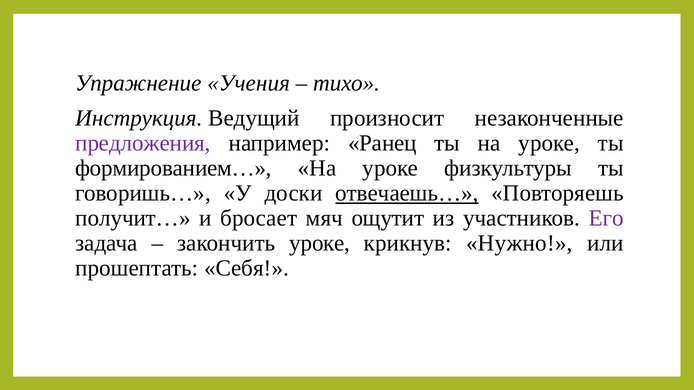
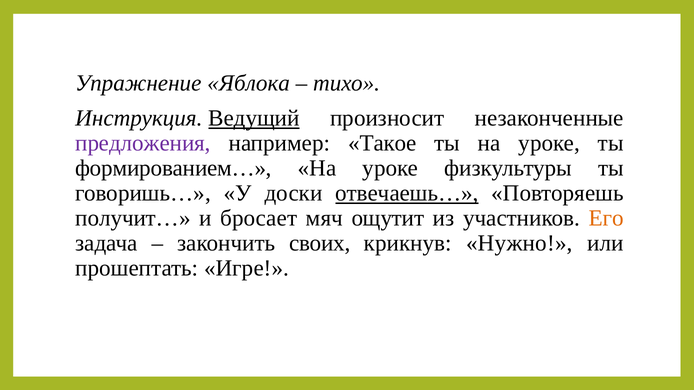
Учения: Учения -> Яблока (249, 83)
Ведущий underline: none -> present (254, 118)
Ранец: Ранец -> Такое (382, 143)
Его colour: purple -> orange (606, 218)
закончить уроке: уроке -> своих (320, 243)
Себя: Себя -> Игре (246, 268)
